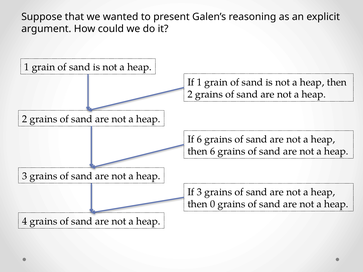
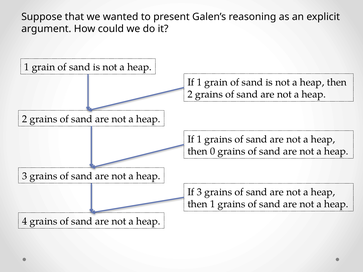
6: 6 -> 1 (199, 139)
then 6: 6 -> 0 (213, 151)
then 0: 0 -> 1 (213, 204)
